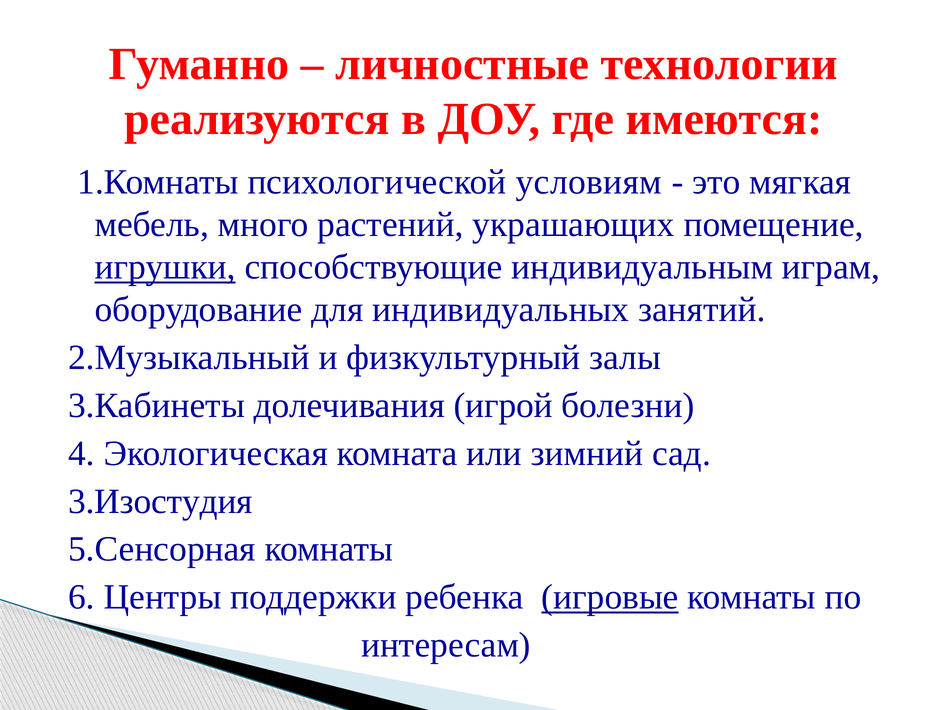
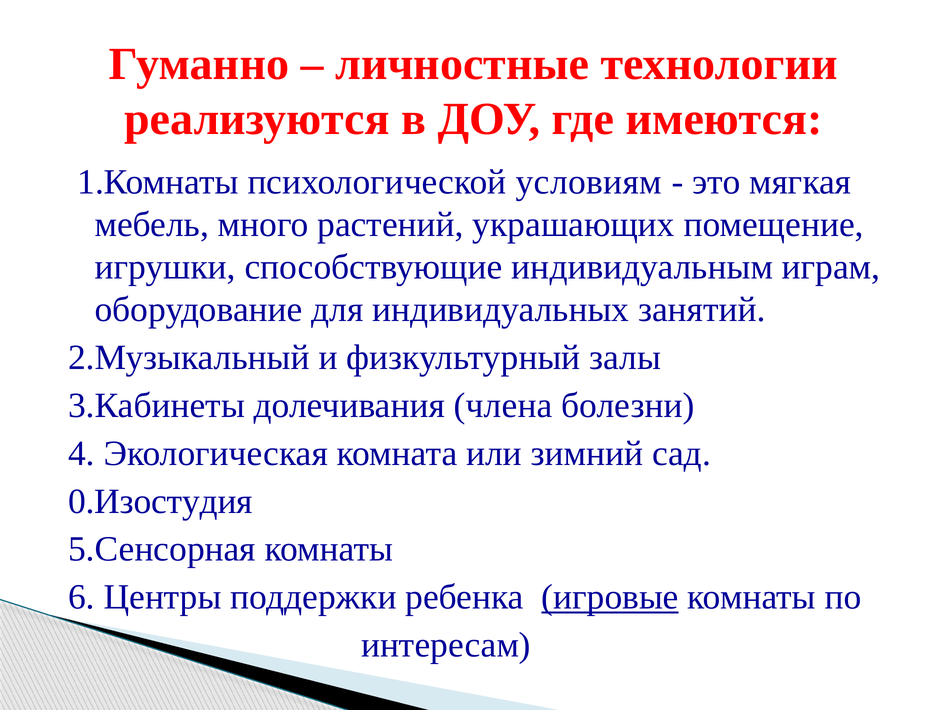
игрушки underline: present -> none (165, 267)
игрой: игрой -> члена (503, 406)
3.Изостудия: 3.Изостудия -> 0.Изостудия (160, 502)
